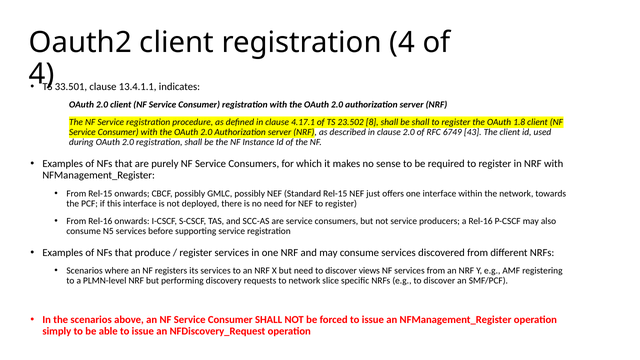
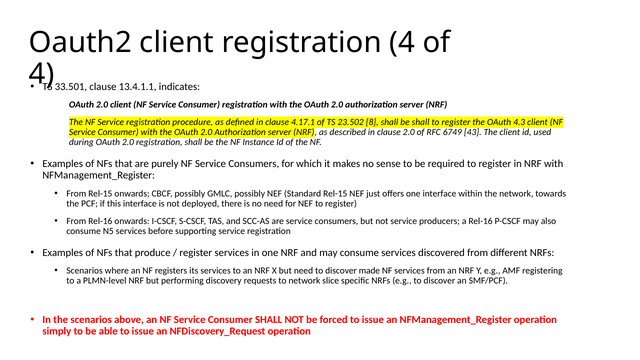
1.8: 1.8 -> 4.3 (519, 122)
views: views -> made (369, 271)
